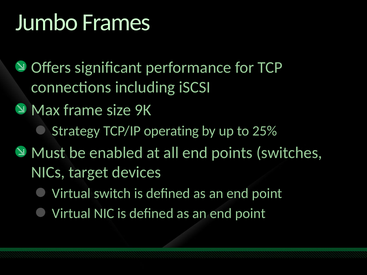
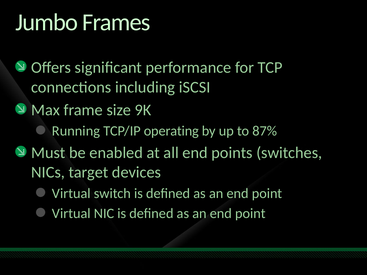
Strategy: Strategy -> Running (76, 131)
25%: 25% -> 87% (265, 131)
